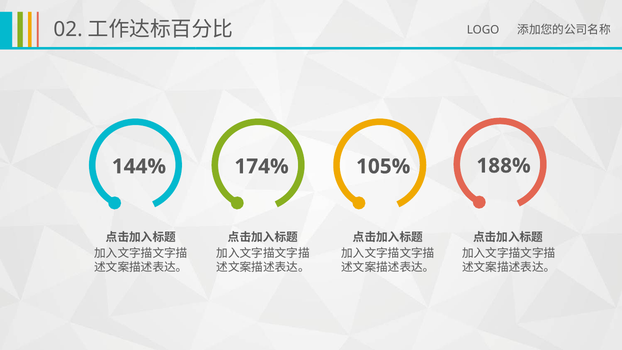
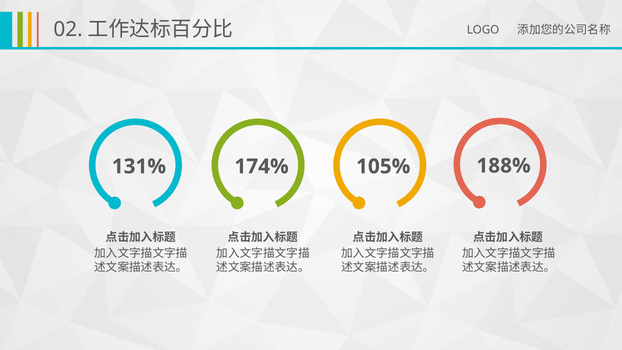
144%: 144% -> 131% (139, 166)
